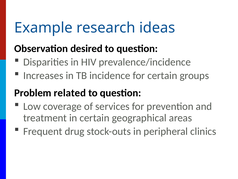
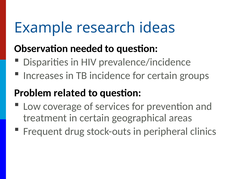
desired: desired -> needed (86, 48)
